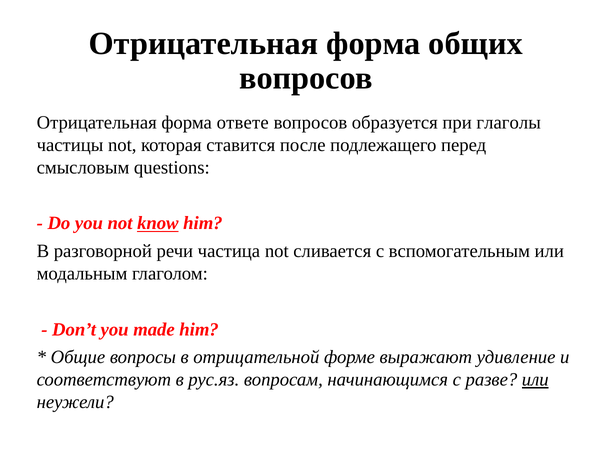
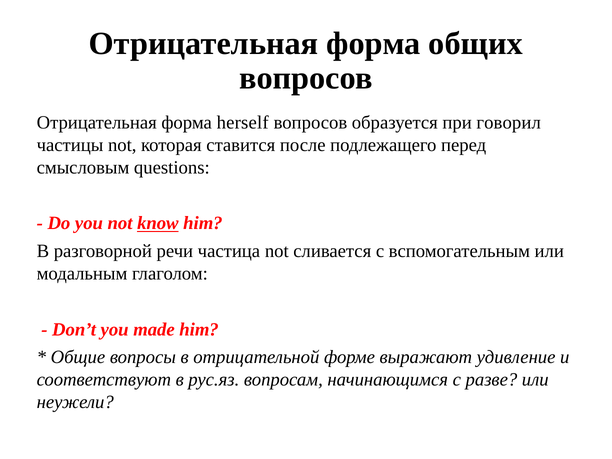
ответе: ответе -> herself (243, 123)
глаголы: глаголы -> говорил (509, 123)
или underline: present -> none (535, 380)
